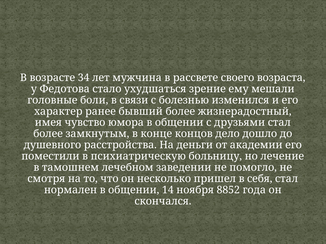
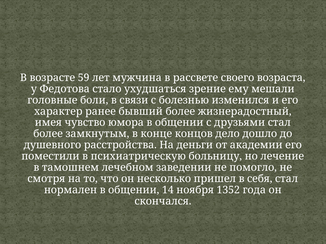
34: 34 -> 59 (84, 78)
8852: 8852 -> 1352 (228, 190)
